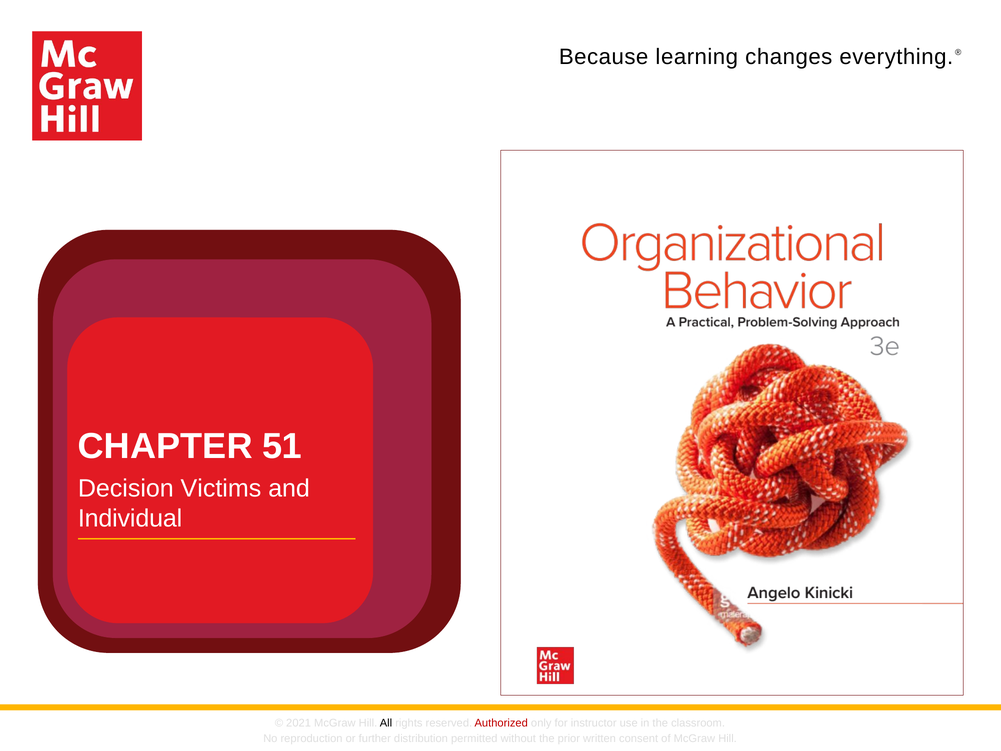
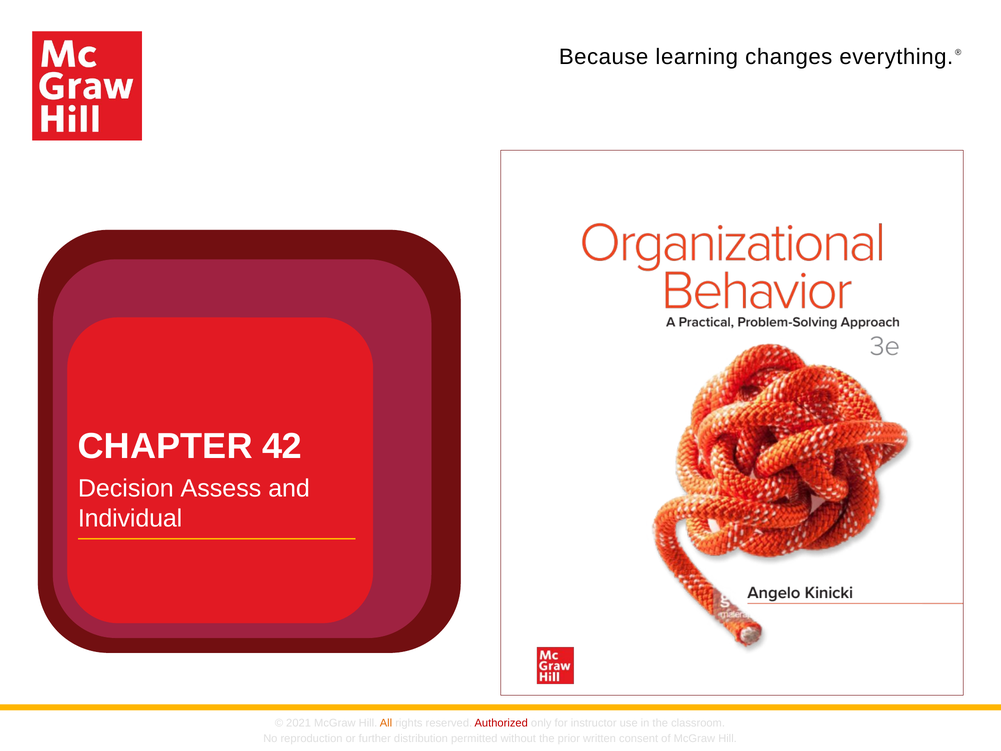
51: 51 -> 42 (282, 446)
Victims: Victims -> Assess (221, 488)
All colour: black -> orange (386, 723)
